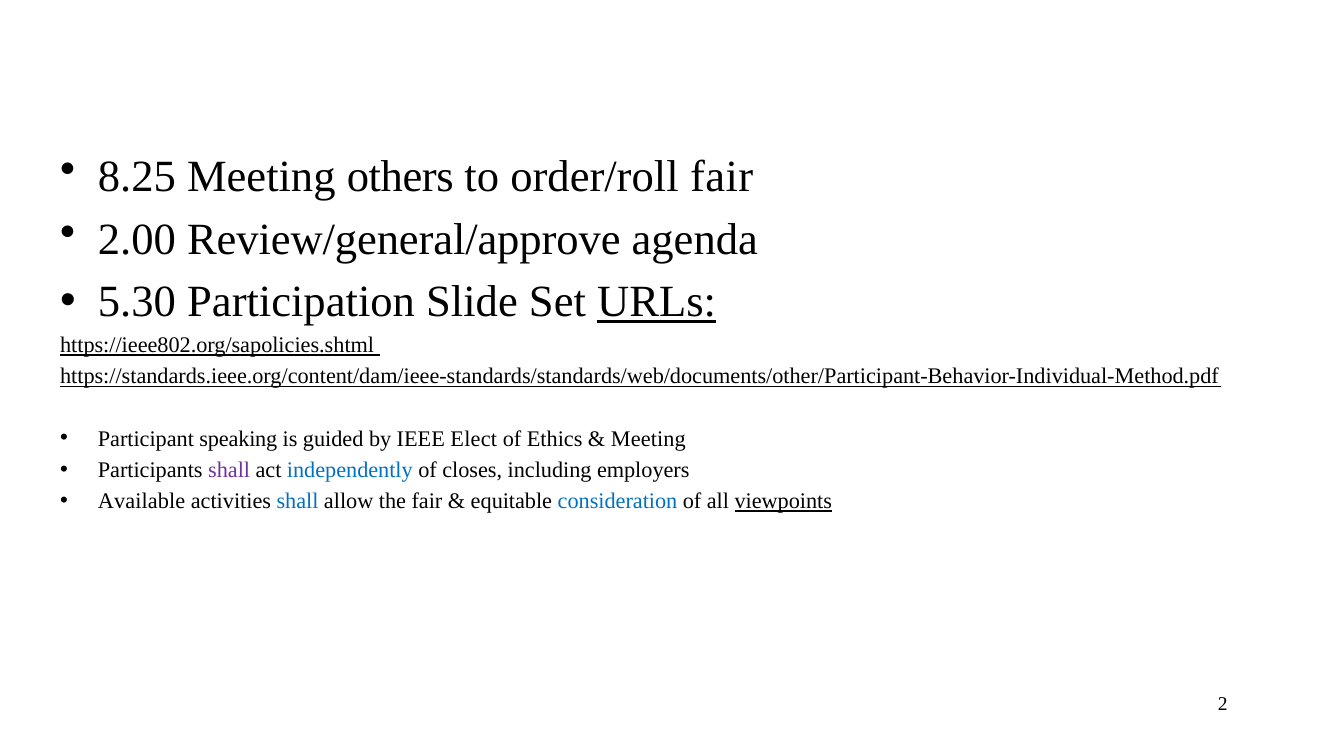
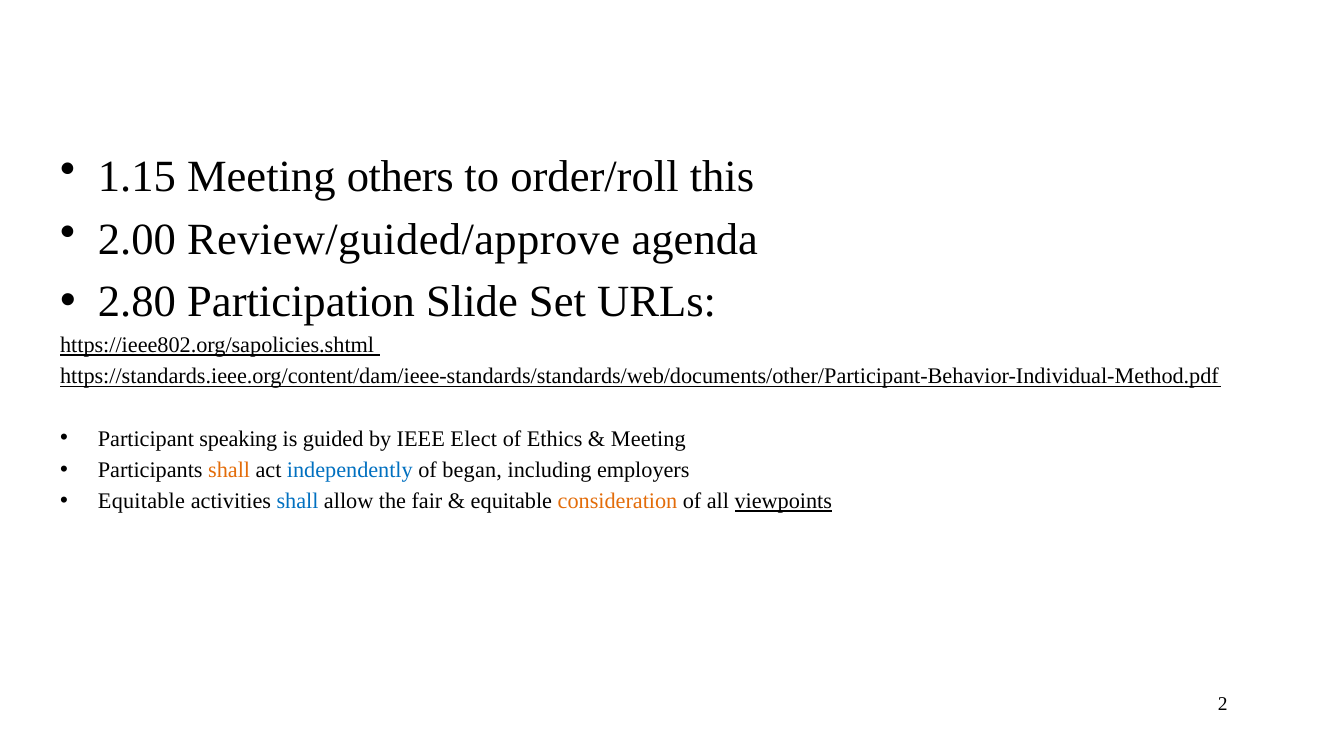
8.25: 8.25 -> 1.15 (137, 177)
order/roll fair: fair -> this (722, 177)
Review/general/approve: Review/general/approve -> Review/guided/approve (404, 240)
5.30: 5.30 -> 2.80 (137, 302)
URLs underline: present -> none (657, 302)
shall colour: purple -> orange (229, 470)
closes: closes -> began (472, 470)
Available: Available -> Equitable (141, 501)
consideration colour: blue -> orange (618, 501)
